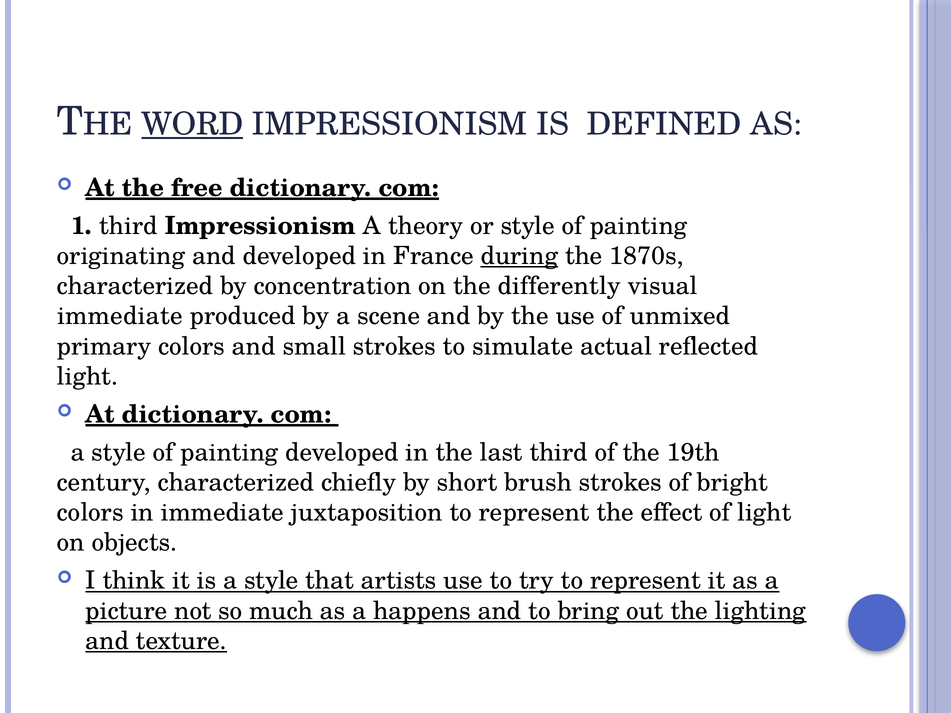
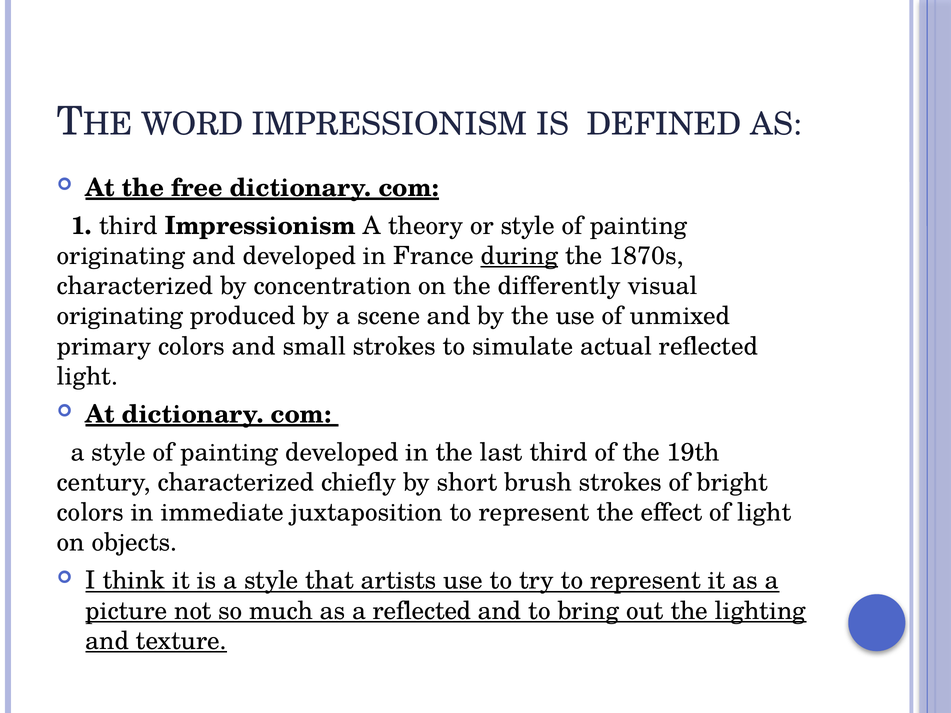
WORD underline: present -> none (192, 124)
immediate: immediate -> originating (120, 316)
a happens: happens -> reflected (422, 611)
